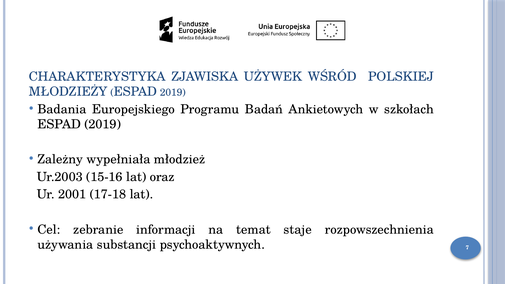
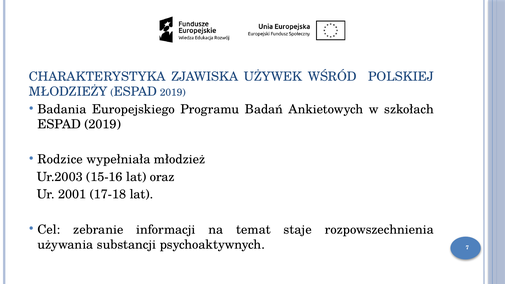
Zależny: Zależny -> Rodzice (60, 159)
